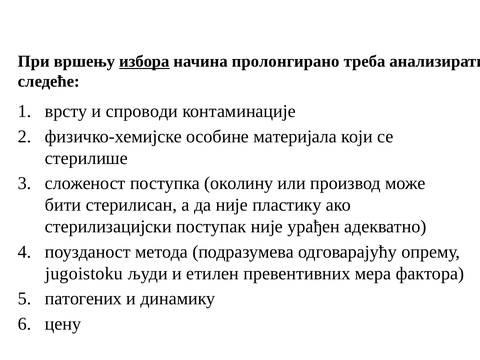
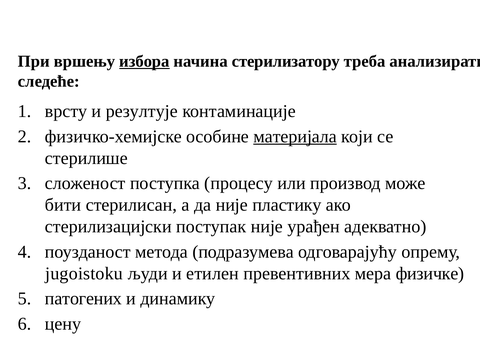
пролонгирано: пролонгирано -> стерилизатору (286, 61)
спроводи: спроводи -> резултује (142, 111)
материјала underline: none -> present (295, 137)
околину: околину -> процесу (239, 183)
фактора: фактора -> физичке (430, 273)
